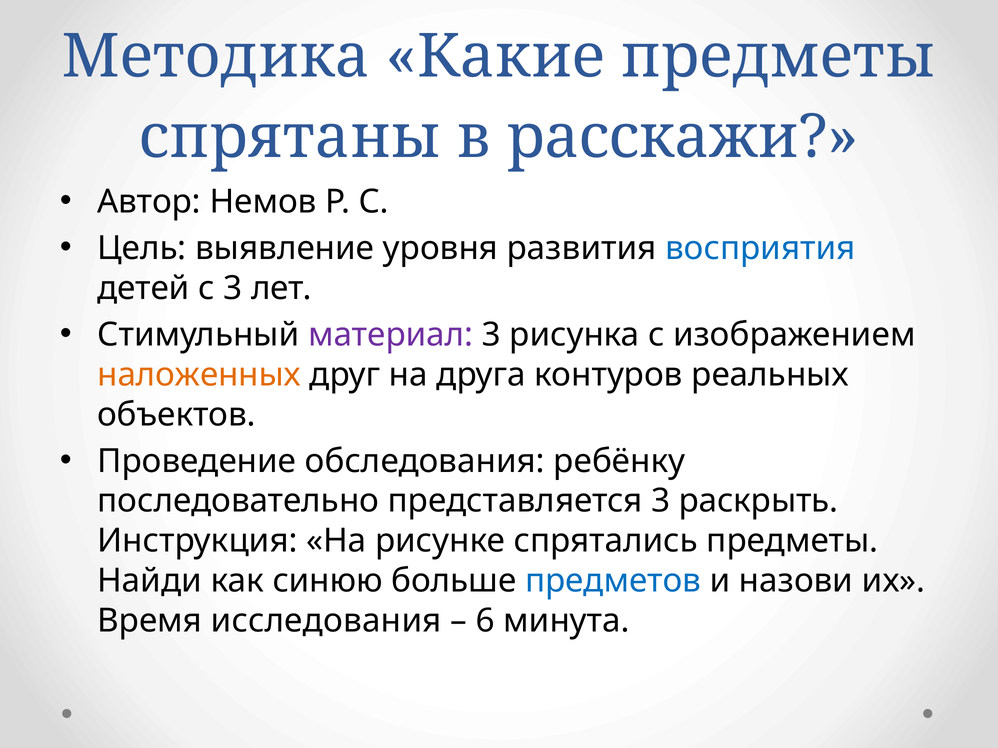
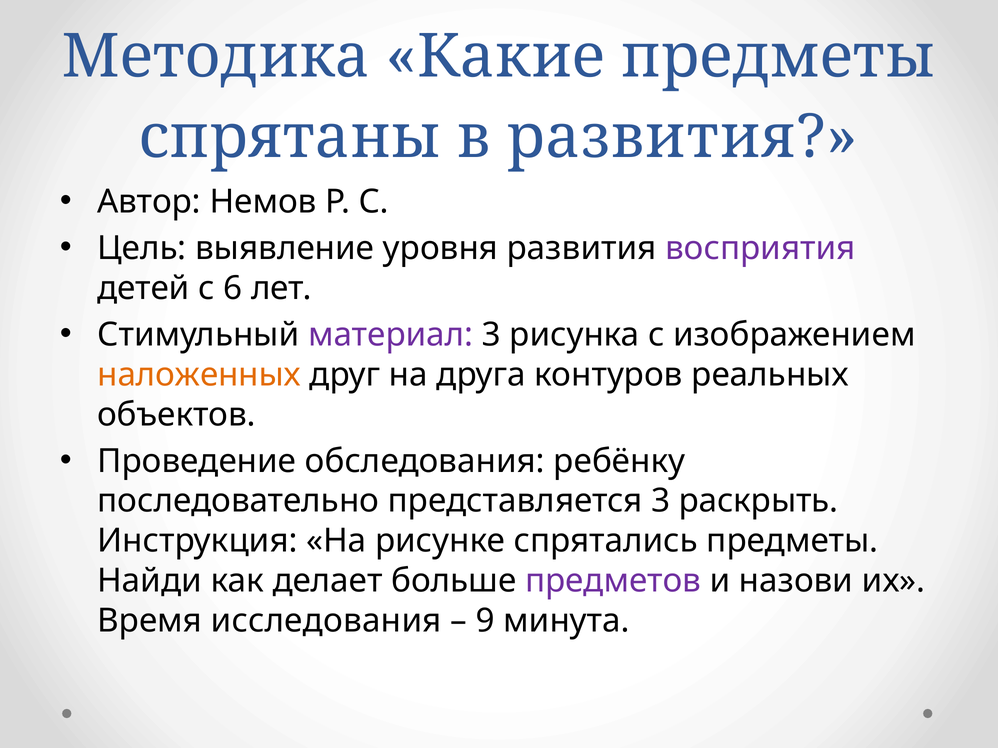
в расскажи: расскажи -> развития (682, 137)
восприятия colour: blue -> purple (760, 248)
с 3: 3 -> 6 (233, 288)
синюю: синюю -> делает (328, 581)
предметов colour: blue -> purple (613, 581)
6: 6 -> 9 (485, 621)
